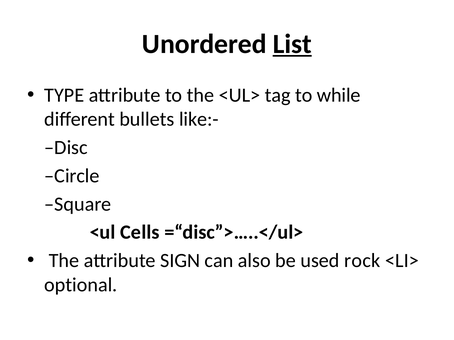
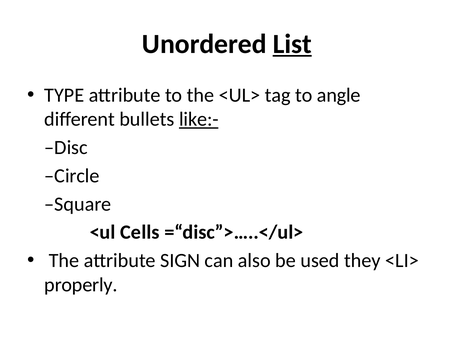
while: while -> angle (339, 95)
like:- underline: none -> present (199, 119)
rock: rock -> they (362, 261)
optional: optional -> properly (81, 285)
